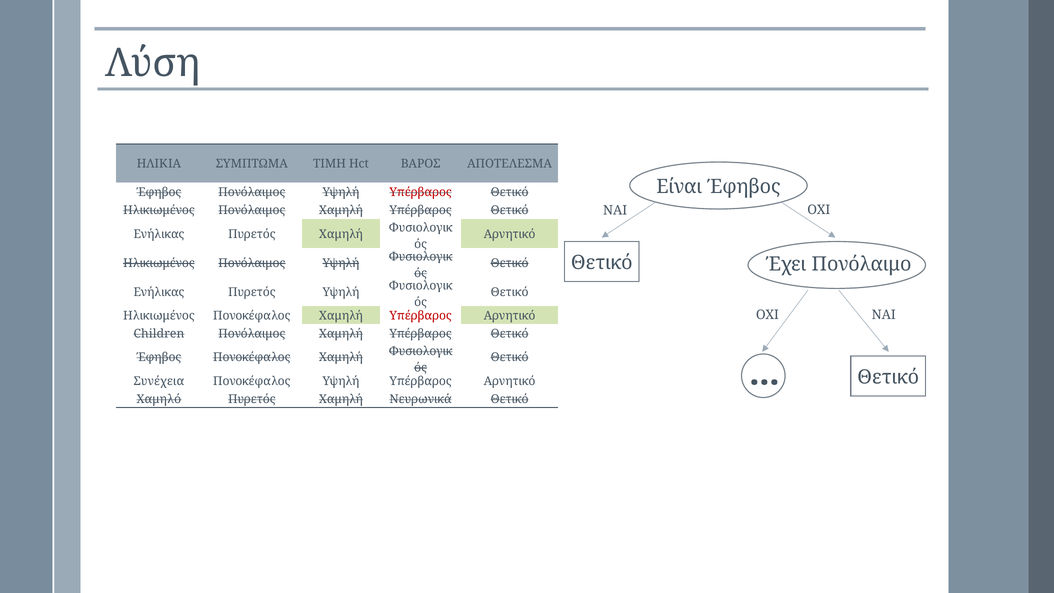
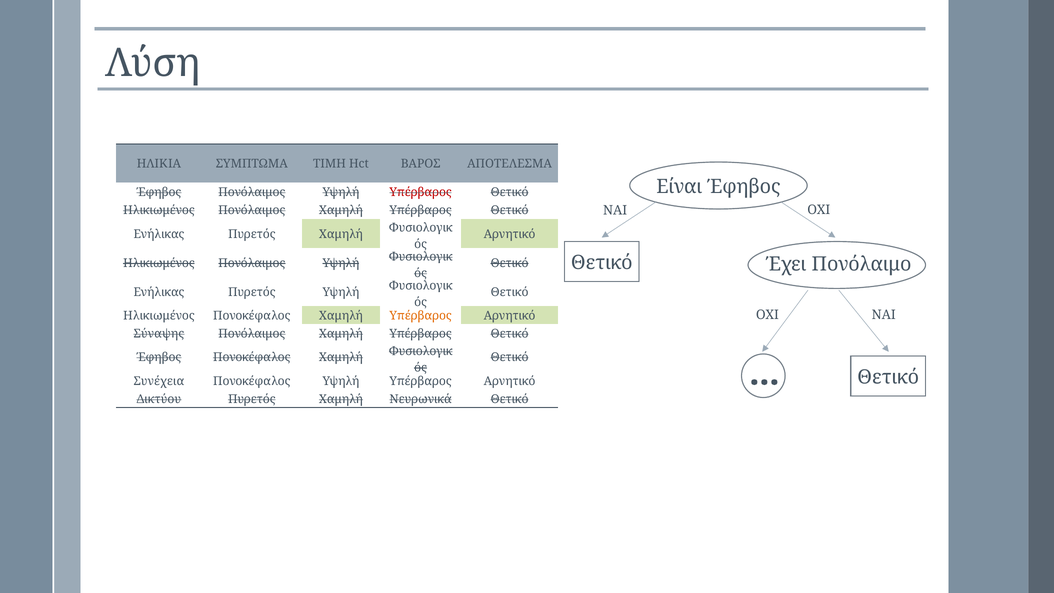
Υπέρβαρος colour: red -> orange (421, 316)
Children: Children -> Σύναψης (159, 334)
Χαμηλό: Χαμηλό -> Δικτύου (159, 399)
